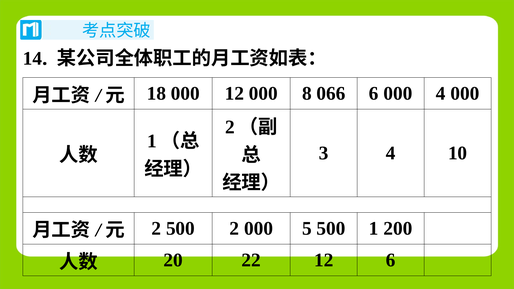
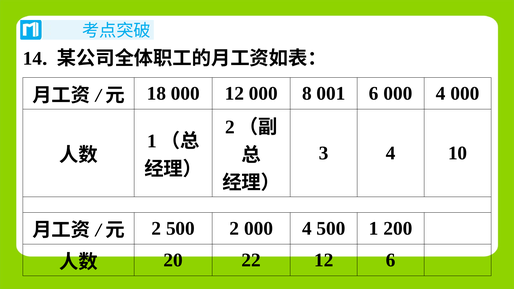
066: 066 -> 001 (331, 94)
2 000 5: 5 -> 4 (307, 228)
